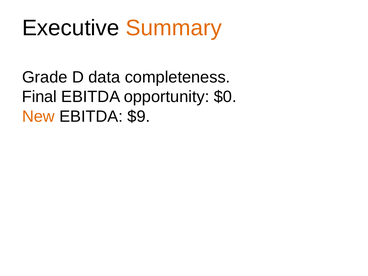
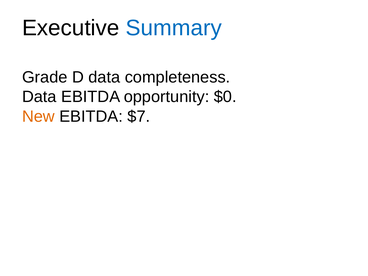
Summary colour: orange -> blue (174, 28)
Final: Final -> Data (39, 97)
$9: $9 -> $7 (139, 116)
